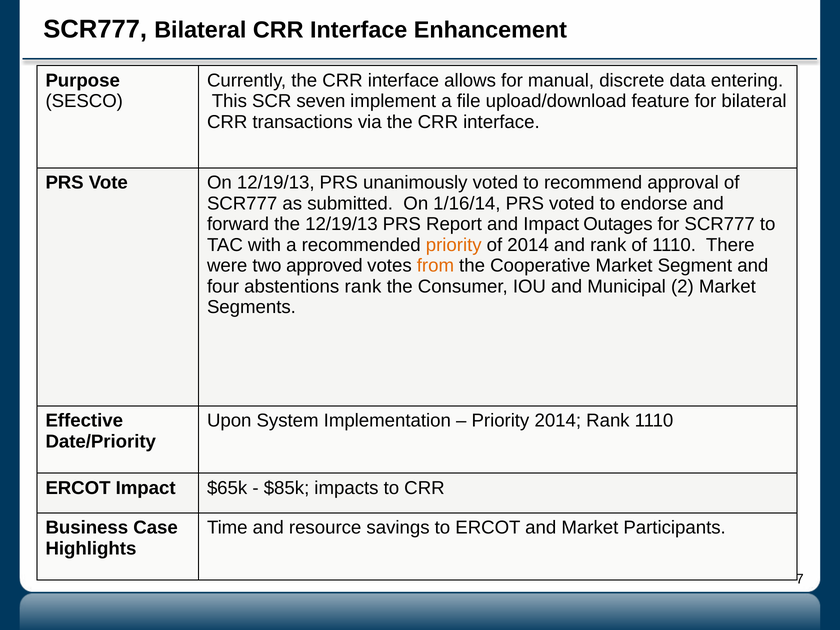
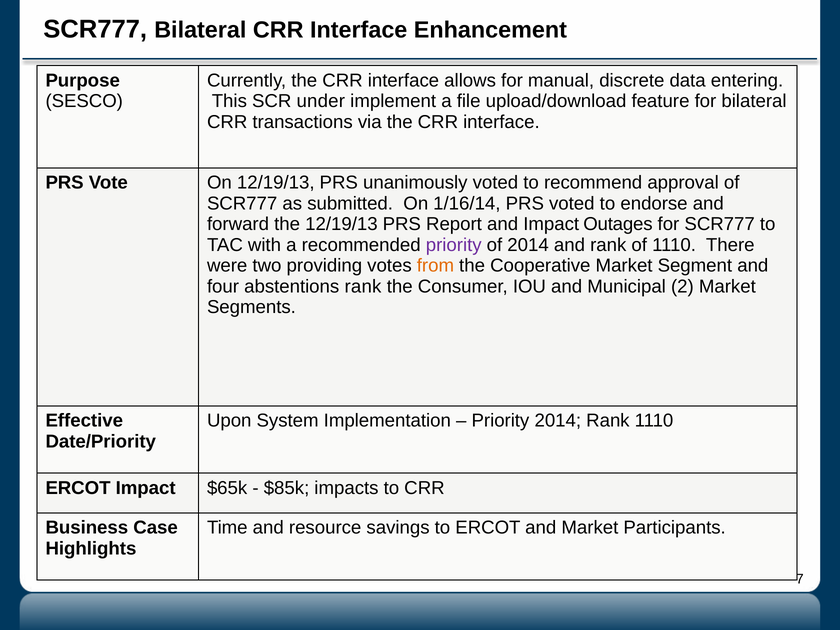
seven: seven -> under (321, 101)
priority colour: orange -> purple (454, 245)
approved: approved -> providing (324, 266)
